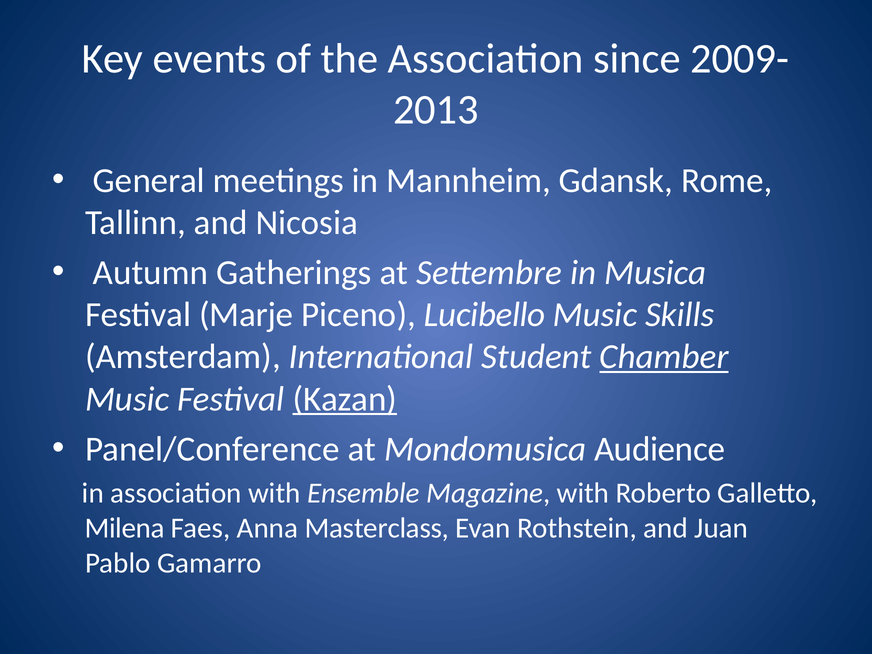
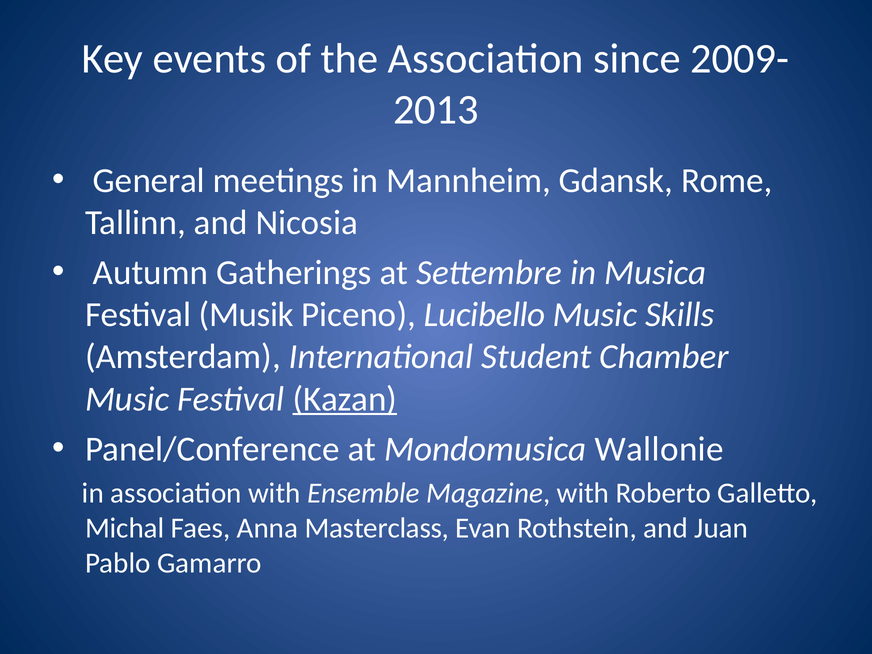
Marje: Marje -> Musik (246, 315)
Chamber underline: present -> none (664, 357)
Audience: Audience -> Wallonie (659, 449)
Milena: Milena -> Michal (125, 528)
